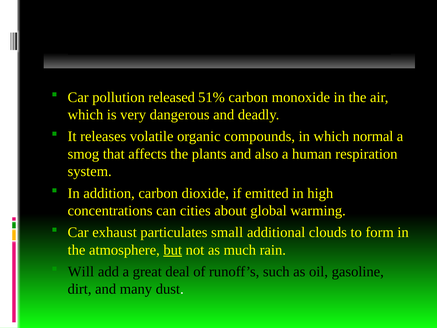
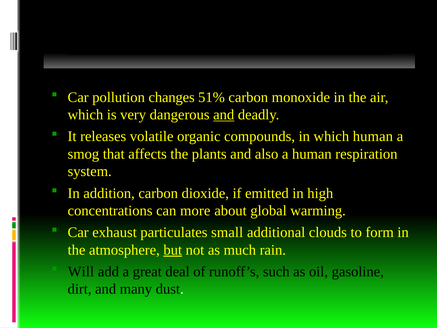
released: released -> changes (172, 97)
and underline: none -> present (224, 115)
which normal: normal -> human (373, 136)
cities: cities -> more (195, 211)
